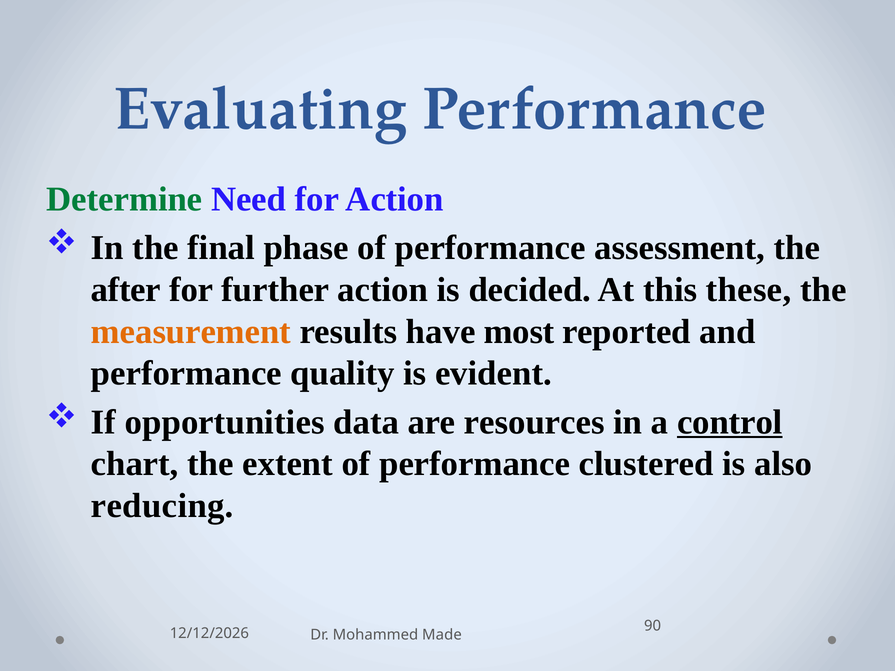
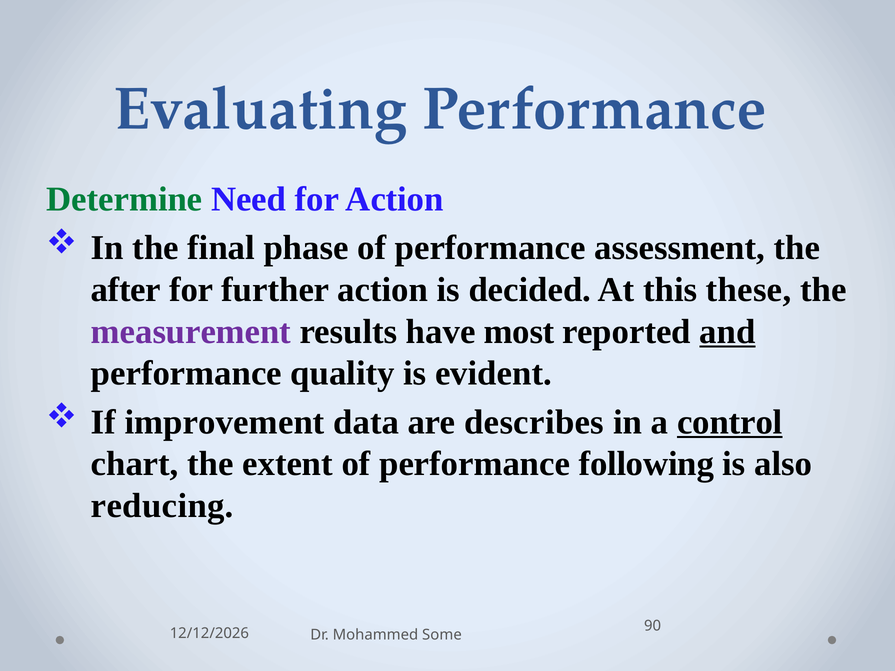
measurement colour: orange -> purple (191, 332)
and underline: none -> present (728, 332)
opportunities: opportunities -> improvement (225, 422)
resources: resources -> describes (534, 422)
clustered: clustered -> following (646, 464)
Made: Made -> Some (442, 635)
